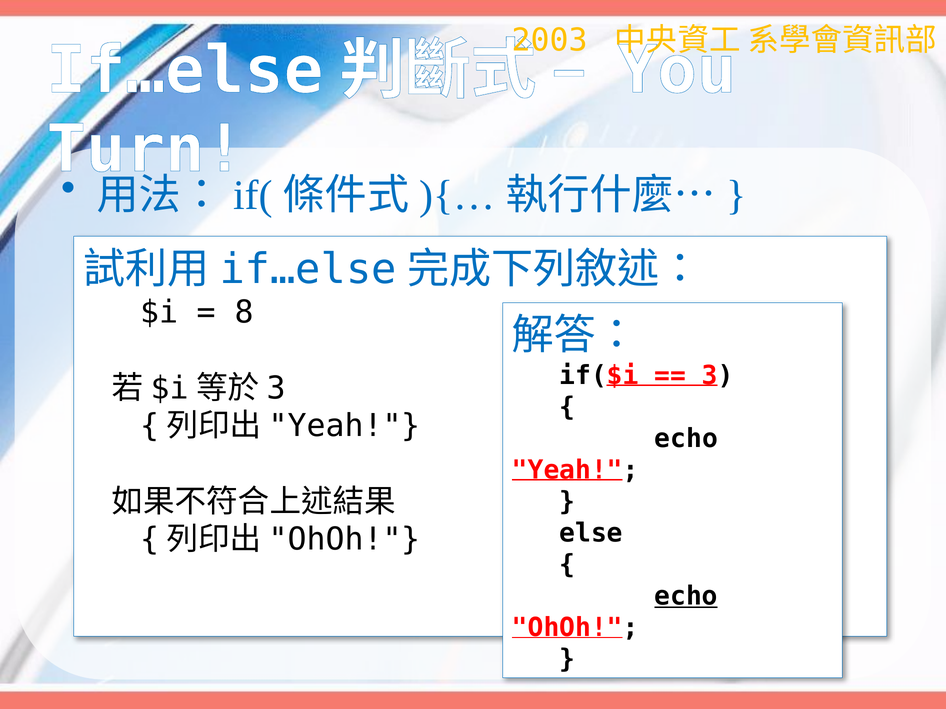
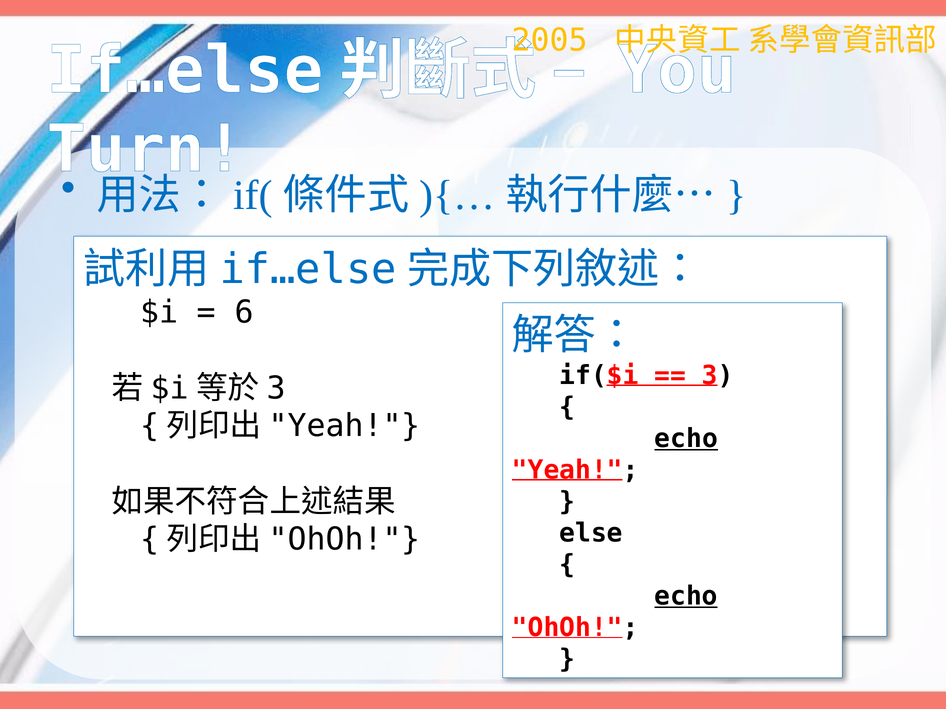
2003: 2003 -> 2005 (550, 41)
8: 8 -> 6 (244, 313)
echo underline: none -> present (686, 439)
